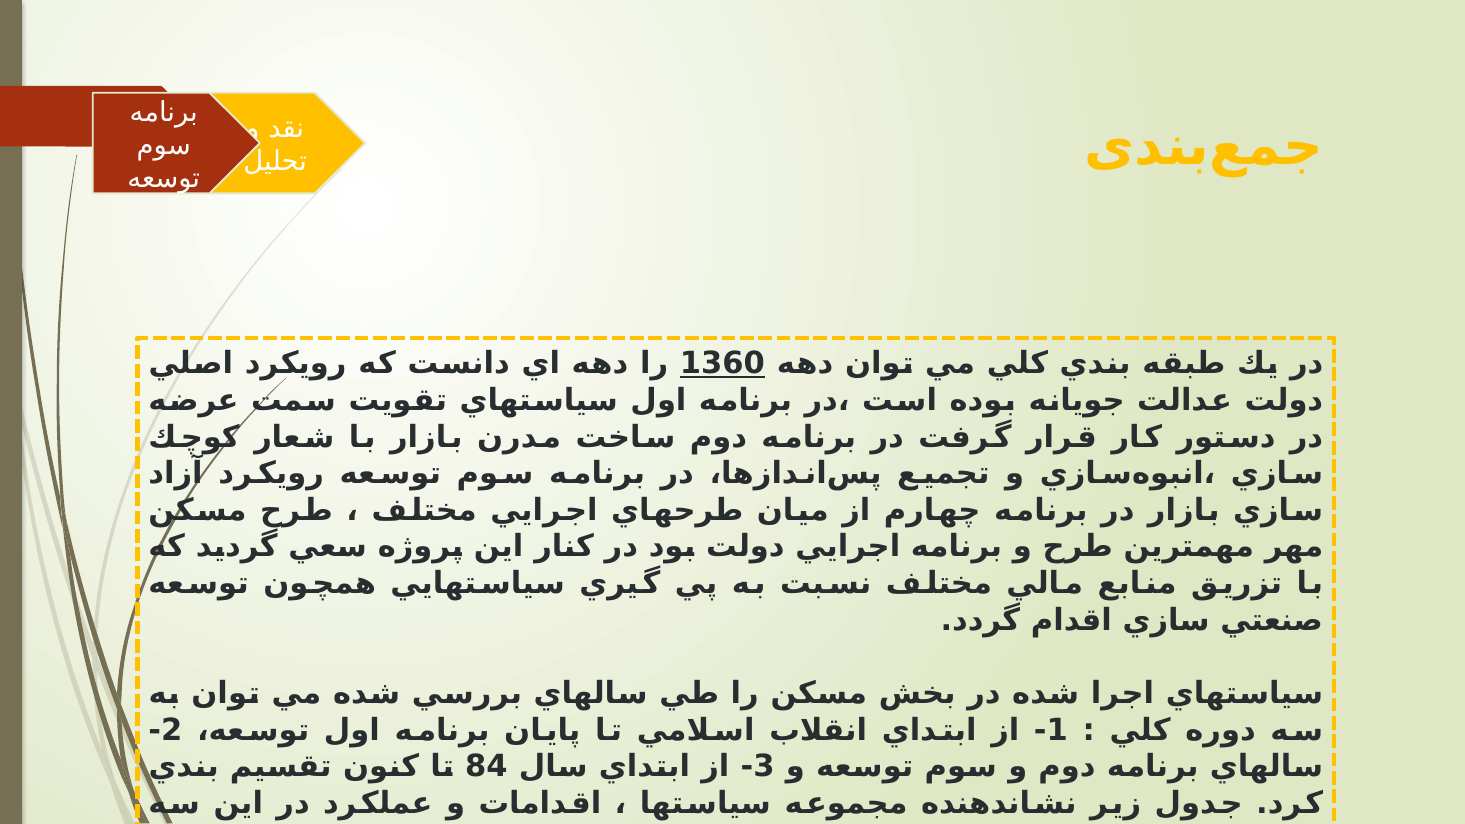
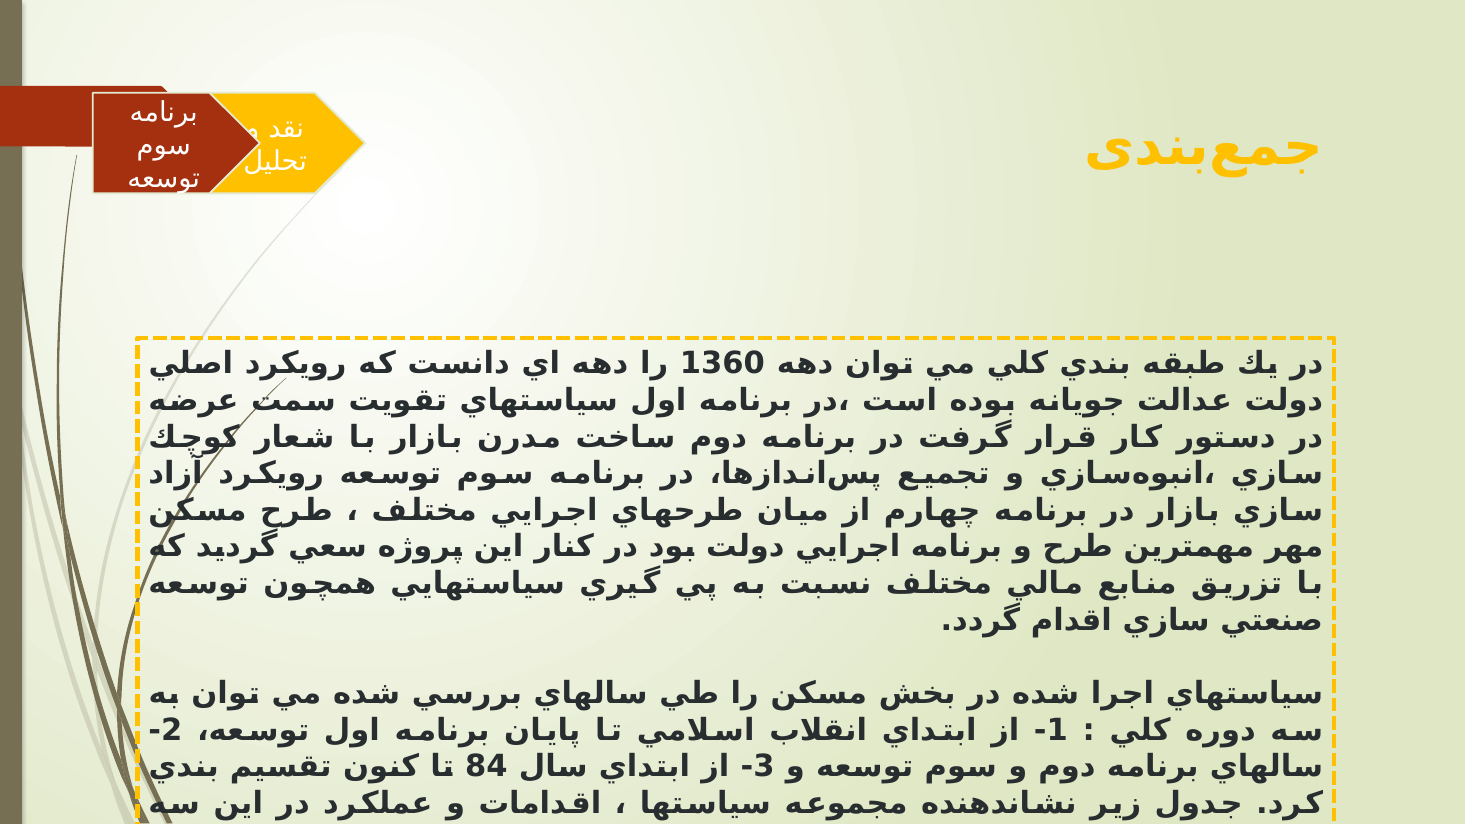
1360 underline: present -> none (722, 364)
